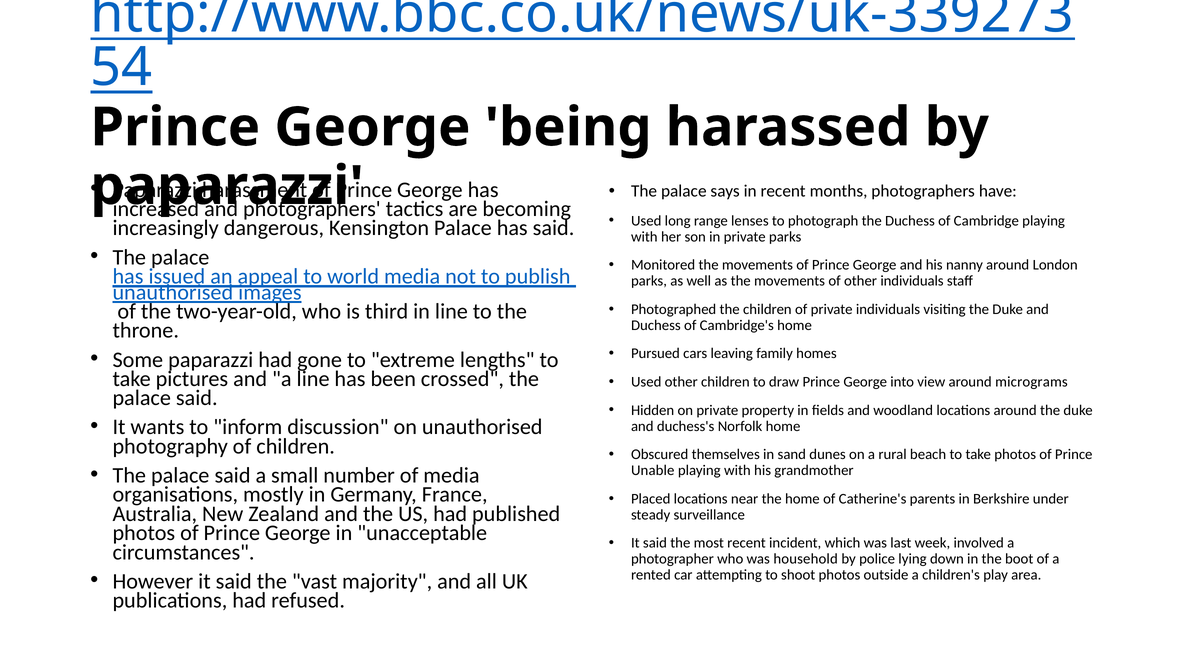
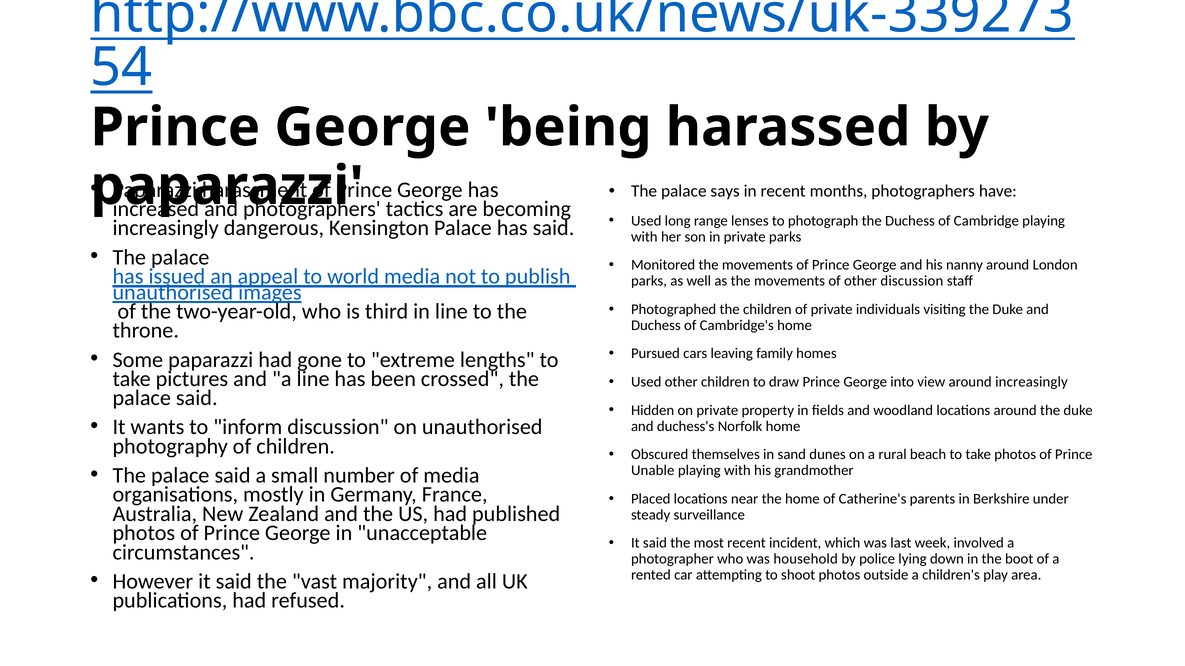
other individuals: individuals -> discussion (912, 281)
around micrograms: micrograms -> increasingly (1032, 382)
